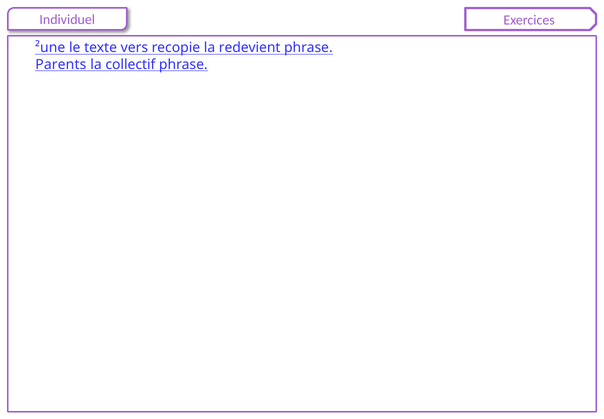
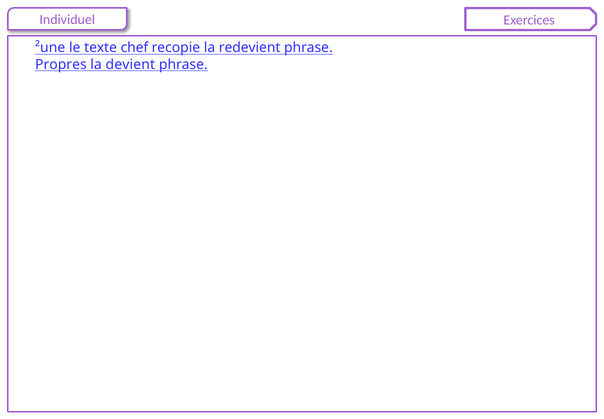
vers: vers -> chef (134, 48)
Parents: Parents -> Propres (61, 64)
collectif: collectif -> devient (130, 64)
